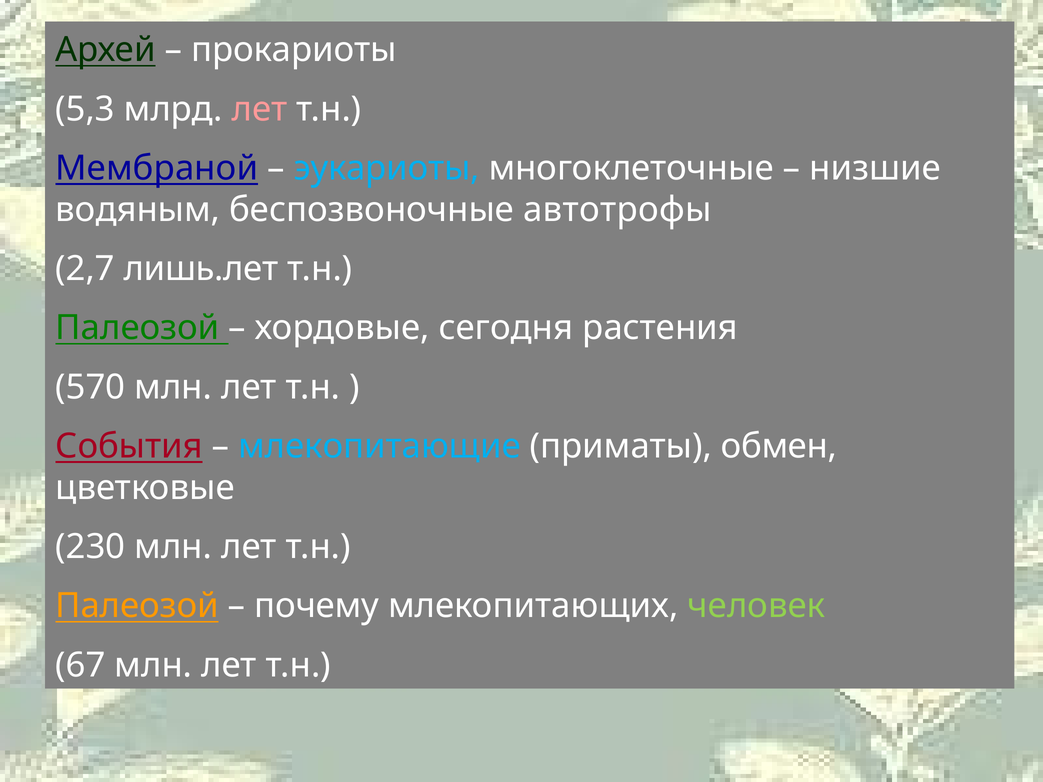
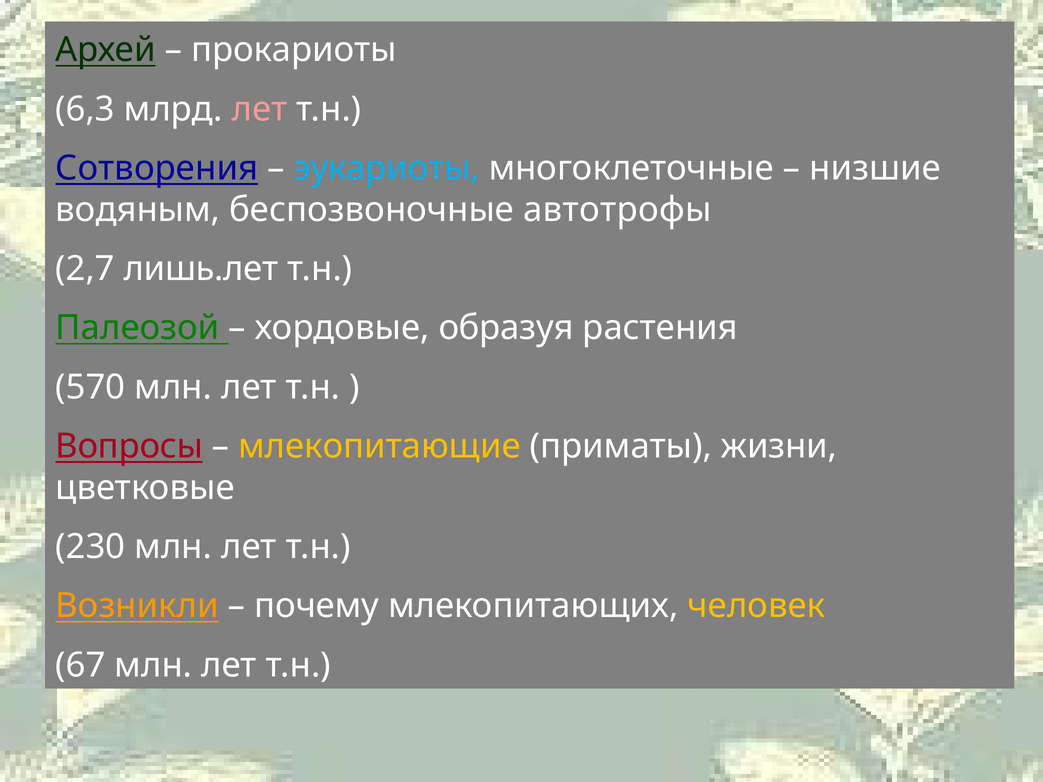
5,3: 5,3 -> 6,3 (85, 109)
Мембраной: Мембраной -> Сотворения (157, 168)
сегодня: сегодня -> образуя (506, 328)
События: События -> Вопросы (129, 446)
млекопитающие colour: light blue -> yellow (380, 446)
обмен: обмен -> жизни (779, 446)
Палеозой: Палеозой -> Возникли (137, 606)
человек colour: light green -> yellow (756, 606)
